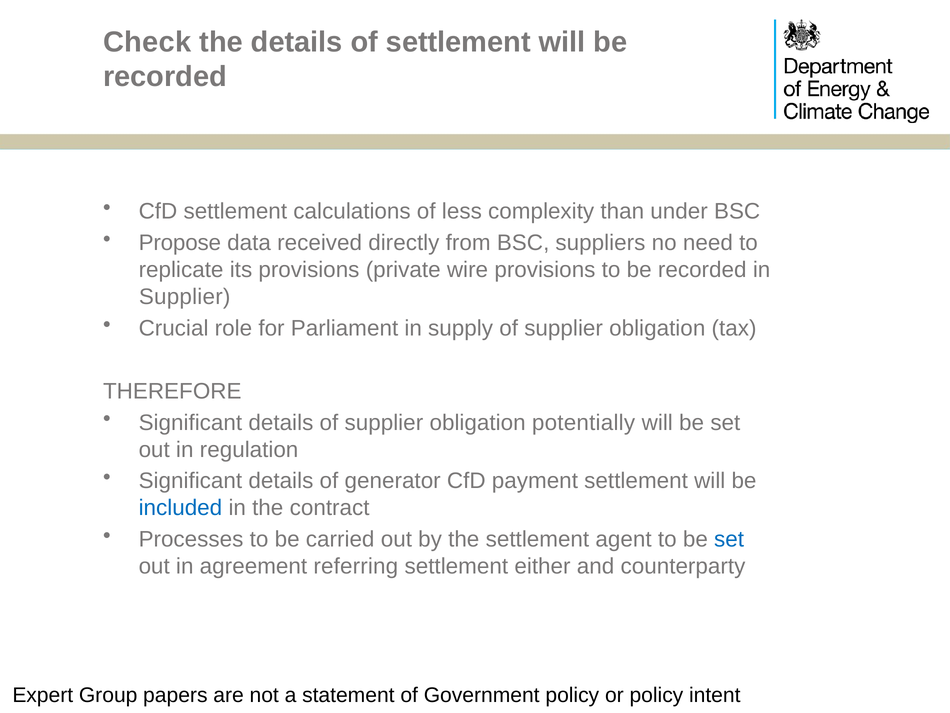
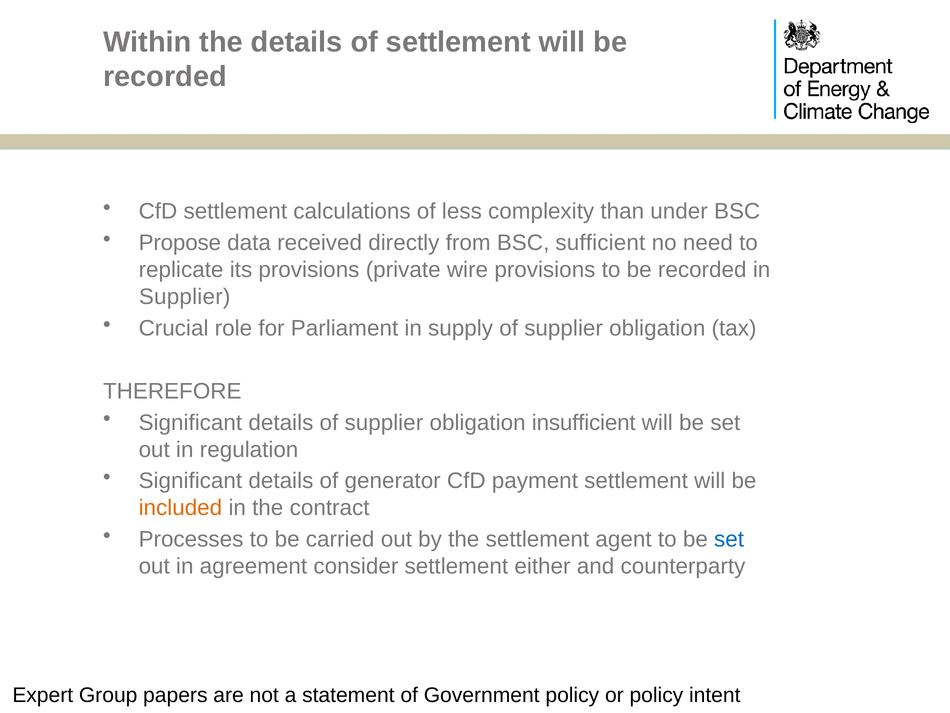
Check: Check -> Within (147, 42)
suppliers: suppliers -> sufficient (600, 243)
potentially: potentially -> insufficient (584, 422)
included colour: blue -> orange (180, 508)
referring: referring -> consider (356, 566)
